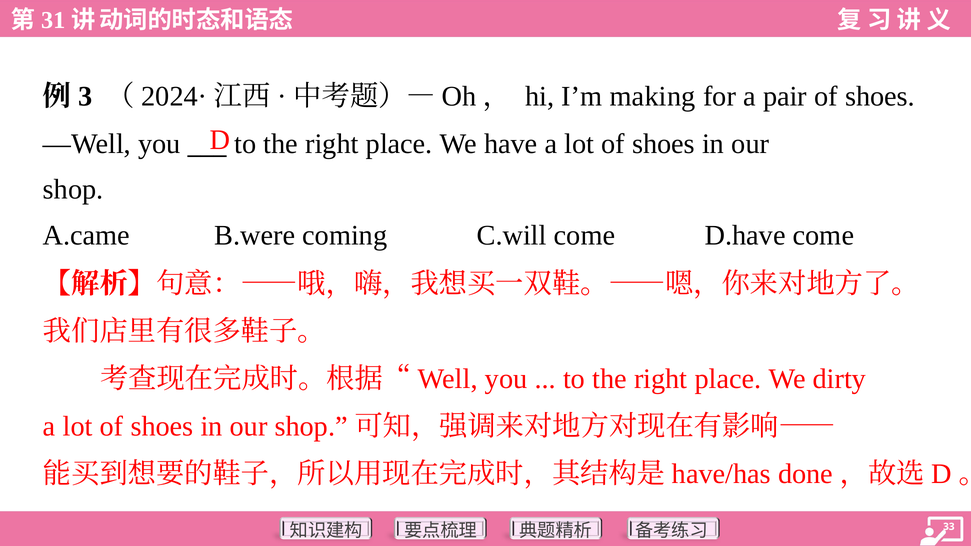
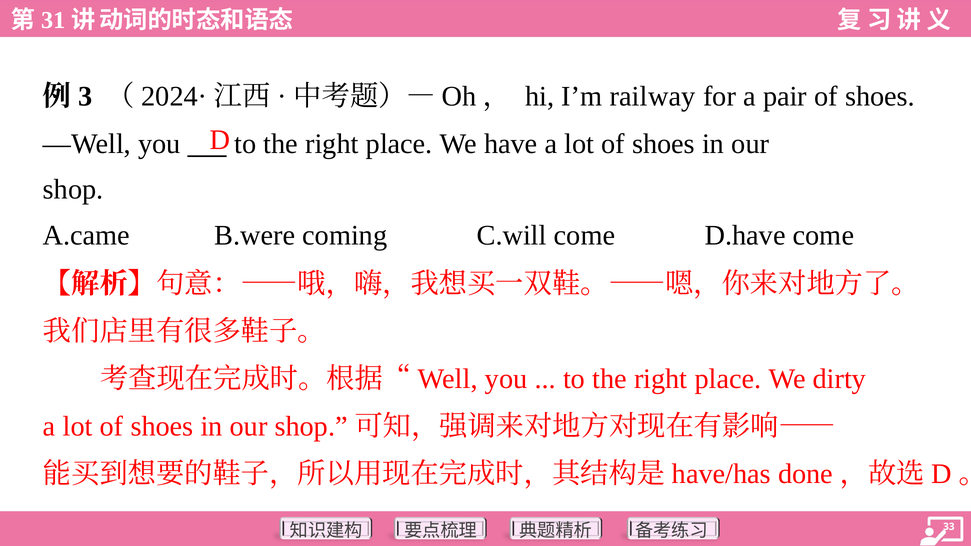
making: making -> railway (653, 96)
